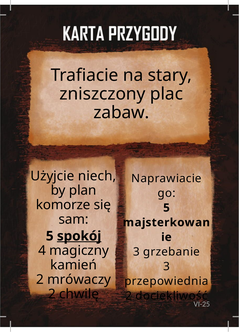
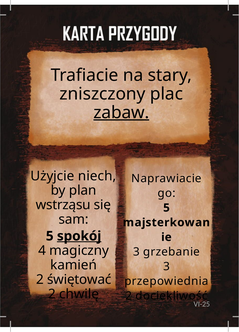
zabaw underline: none -> present (121, 113)
komorze: komorze -> wstrząsu (63, 205)
mrówaczy: mrówaczy -> świętować (79, 280)
